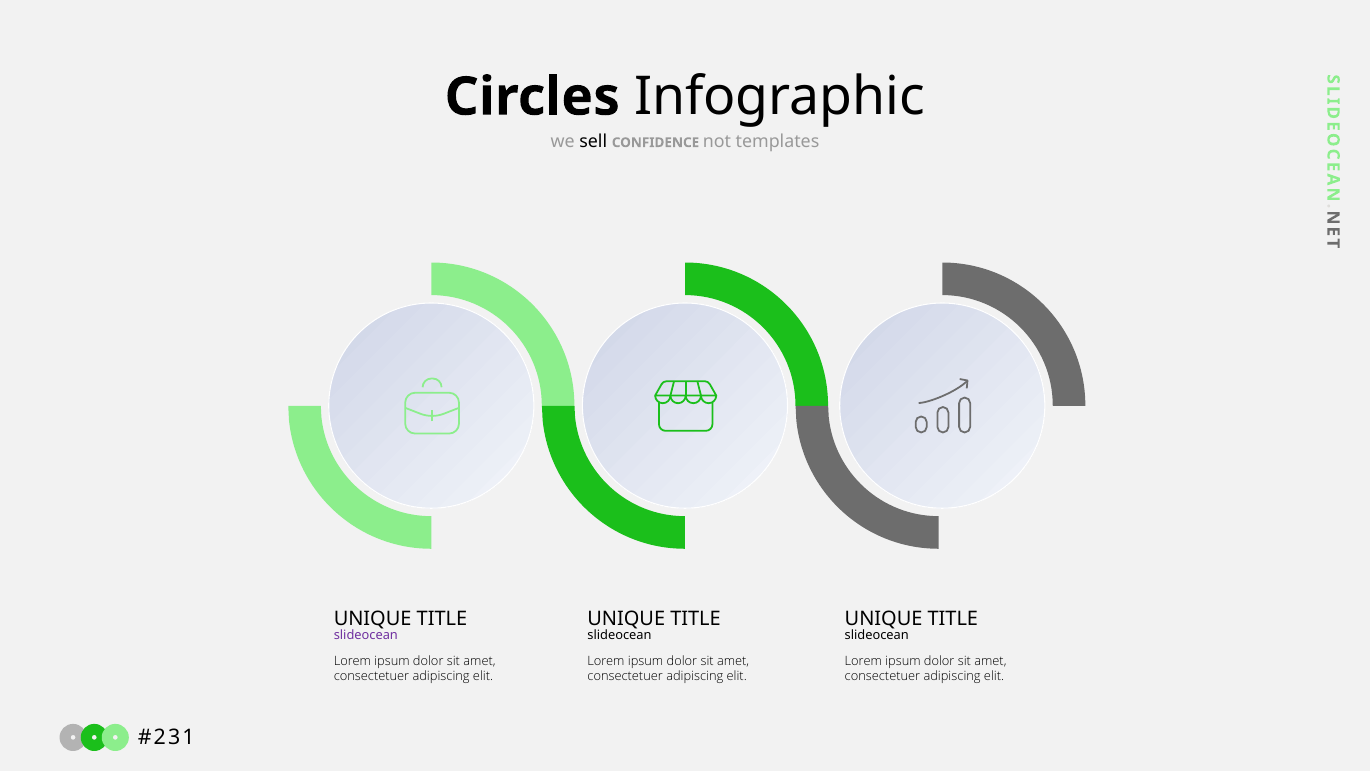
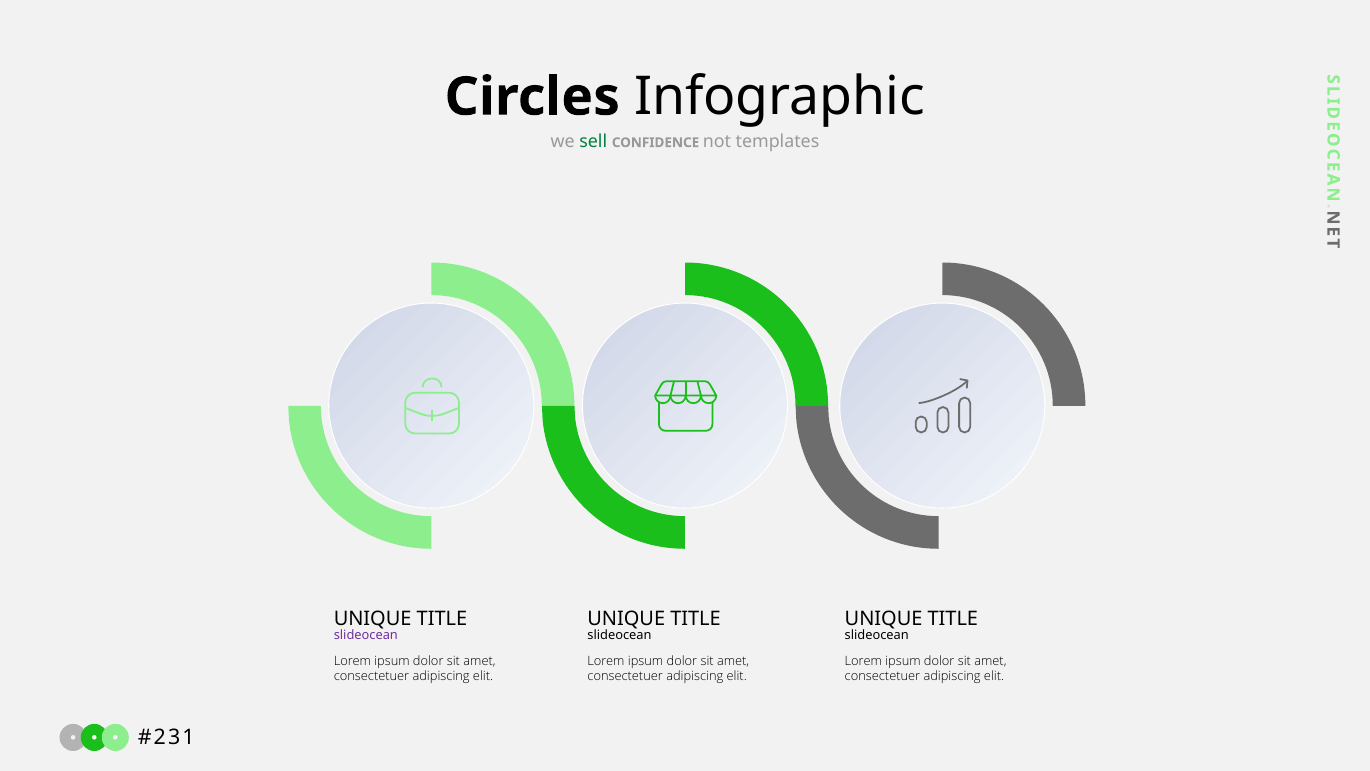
sell colour: black -> green (593, 141)
